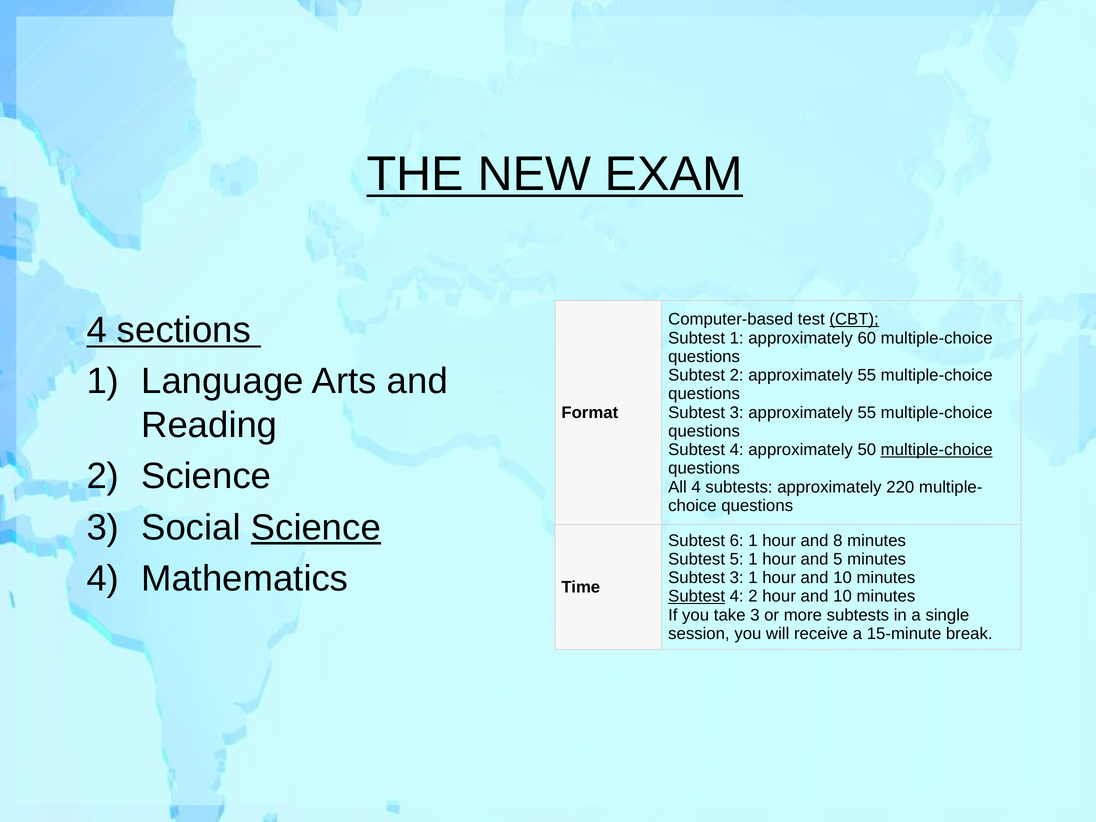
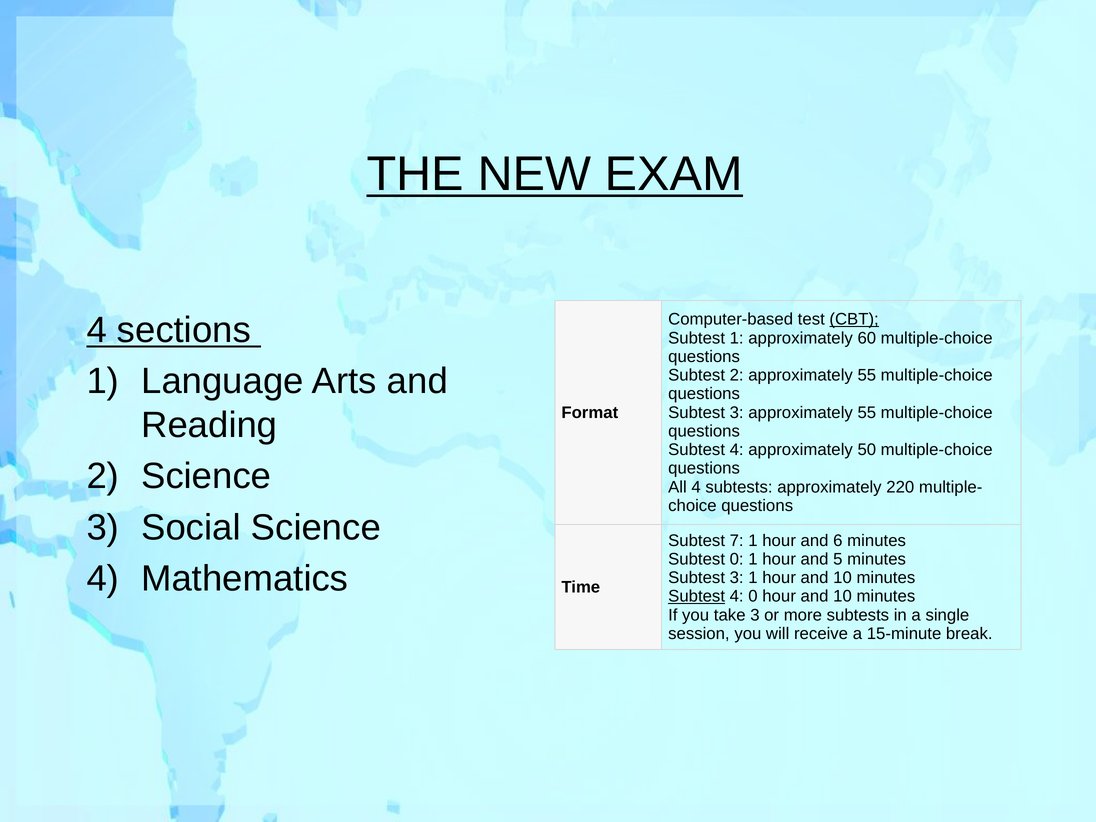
multiple-choice underline: present -> none (937, 450)
Science underline: present -> none (316, 527)
6: 6 -> 7 (737, 541)
8: 8 -> 6 (838, 541)
Subtest 5: 5 -> 0 (737, 559)
4 2: 2 -> 0 (753, 596)
